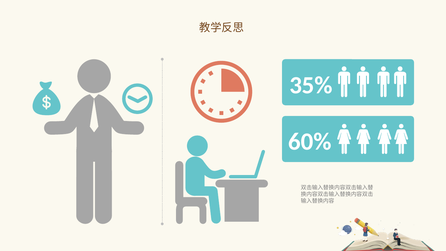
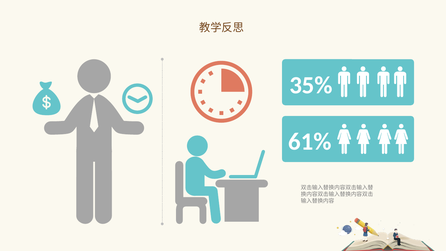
60%: 60% -> 61% (310, 141)
